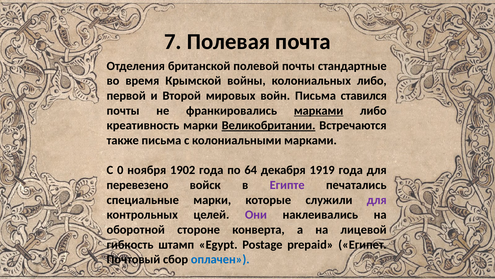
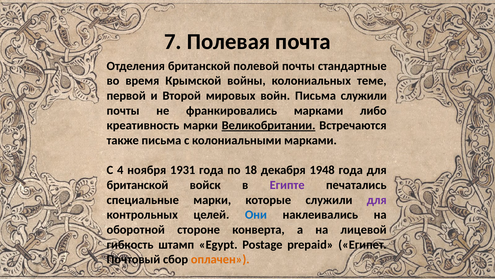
колониальных либо: либо -> теме (372, 81)
Письма ставился: ставился -> служили (364, 96)
марками underline: present -> none (319, 110)
0: 0 -> 4 (120, 170)
1902: 1902 -> 1931 (183, 170)
64: 64 -> 18 (251, 170)
1919: 1919 -> 1948 (322, 170)
перевезено: перевезено -> британской (137, 185)
Они colour: purple -> blue (256, 214)
оплачен colour: blue -> orange (220, 259)
